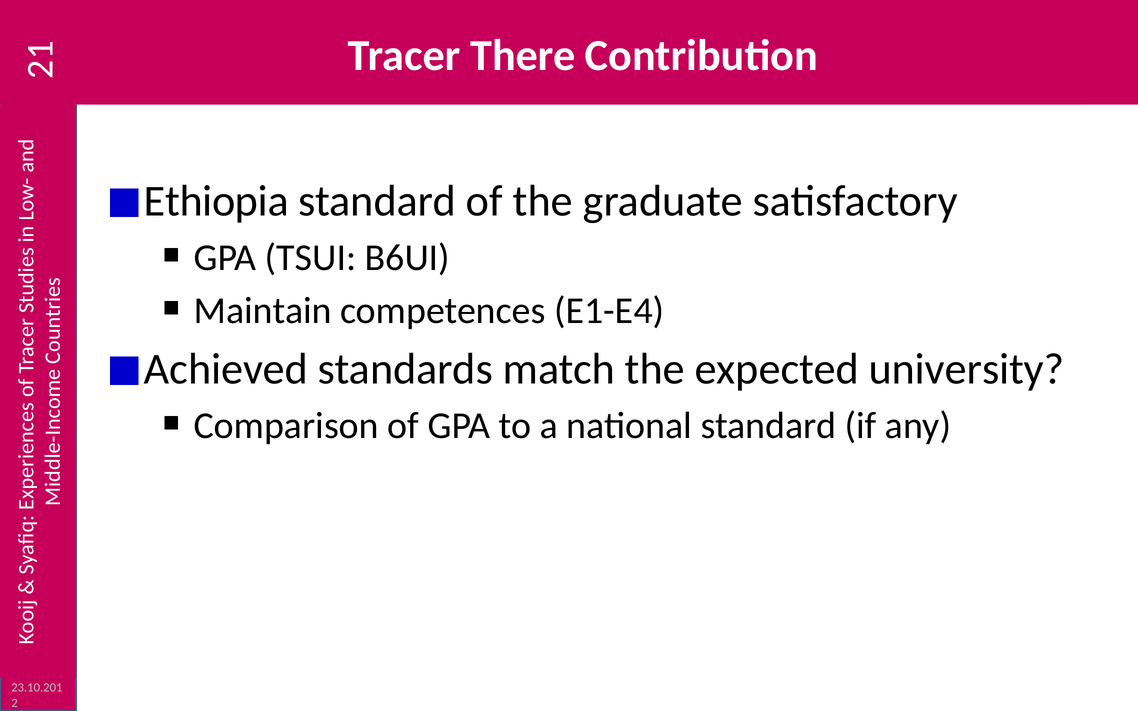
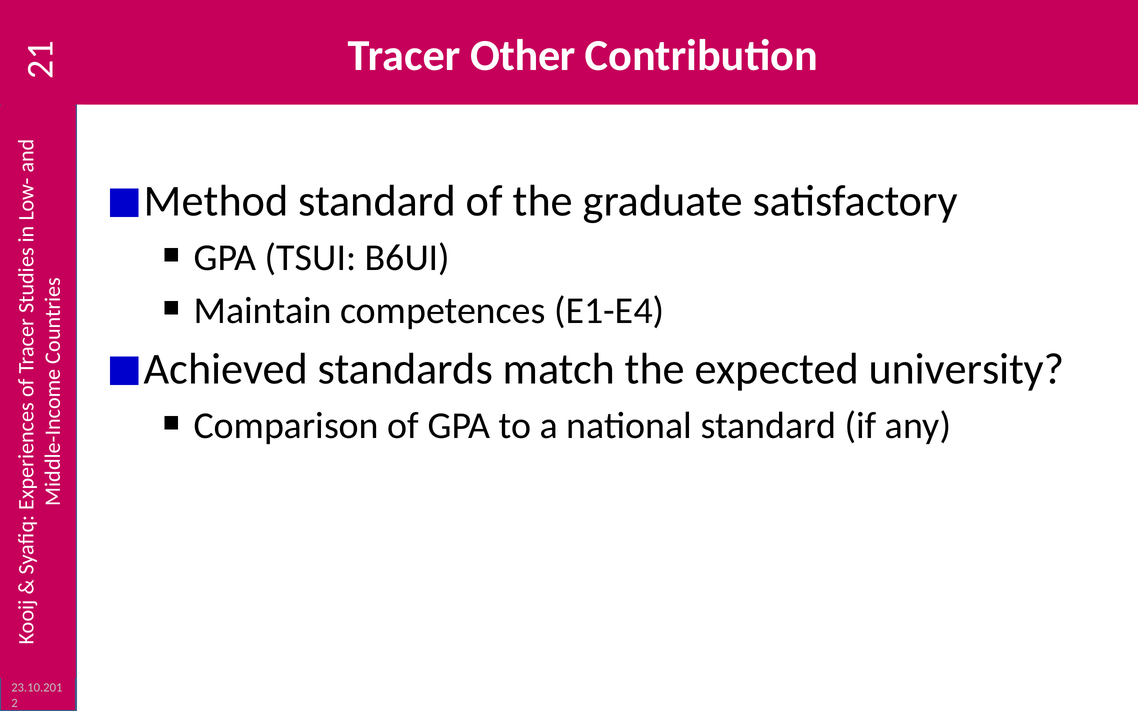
There: There -> Other (523, 55)
Ethiopia: Ethiopia -> Method (216, 201)
